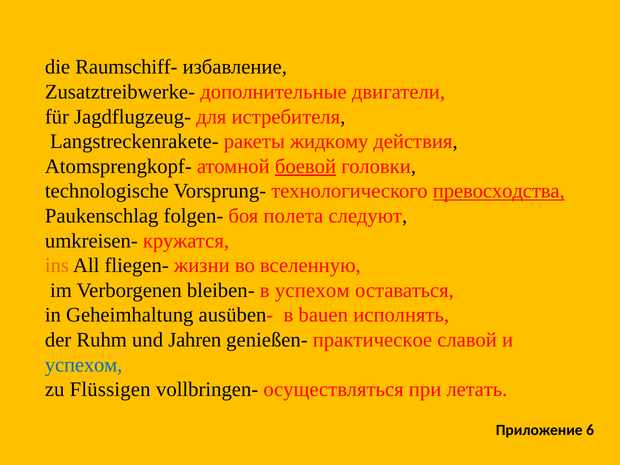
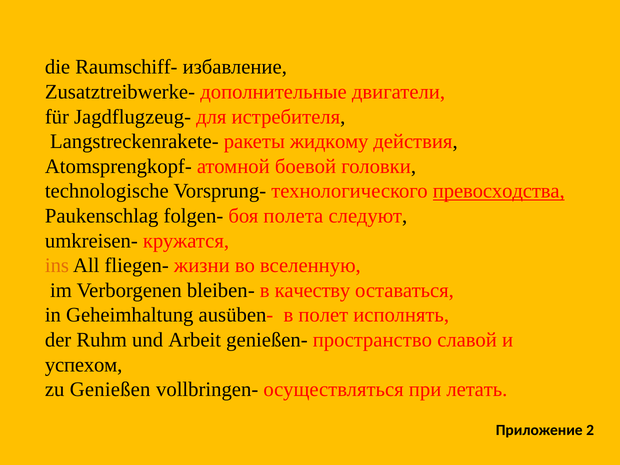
боевой underline: present -> none (306, 166)
в успехом: успехом -> качеству (312, 290)
bauen: bauen -> полет (323, 315)
Jahren: Jahren -> Arbeit (195, 340)
практическое: практическое -> пространство (372, 340)
успехом colour: blue -> black (84, 365)
Flüssigen: Flüssigen -> Genießen (110, 389)
6: 6 -> 2 (590, 430)
